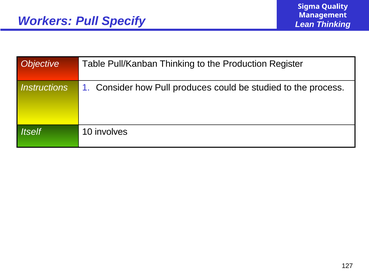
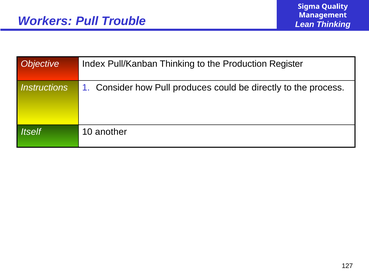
Specify: Specify -> Trouble (124, 21)
Table: Table -> Index (94, 64)
studied: studied -> directly (266, 88)
involves: involves -> another (111, 132)
